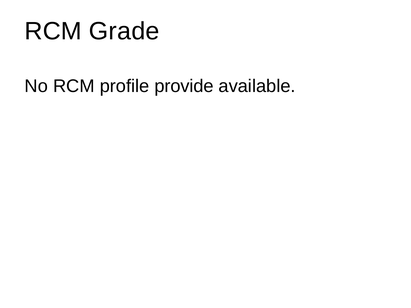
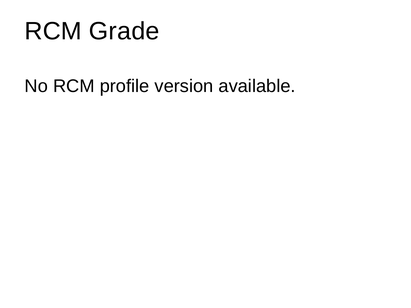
provide: provide -> version (184, 86)
